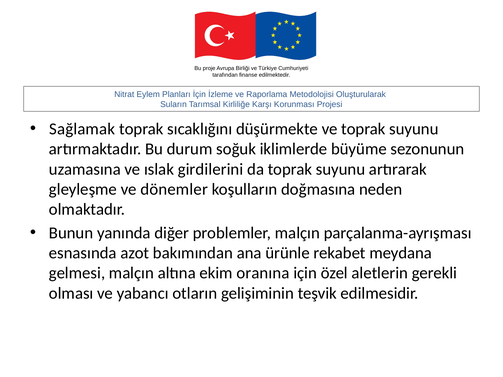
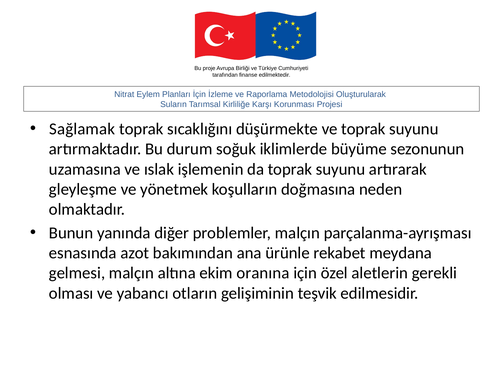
girdilerini: girdilerini -> işlemenin (211, 169)
dönemler: dönemler -> yönetmek (174, 189)
